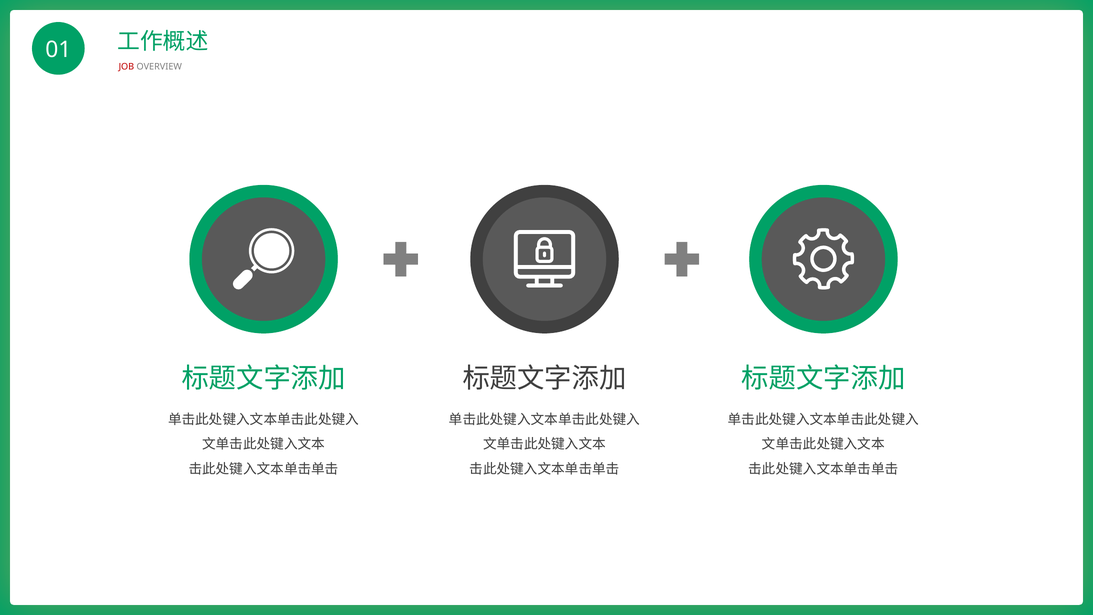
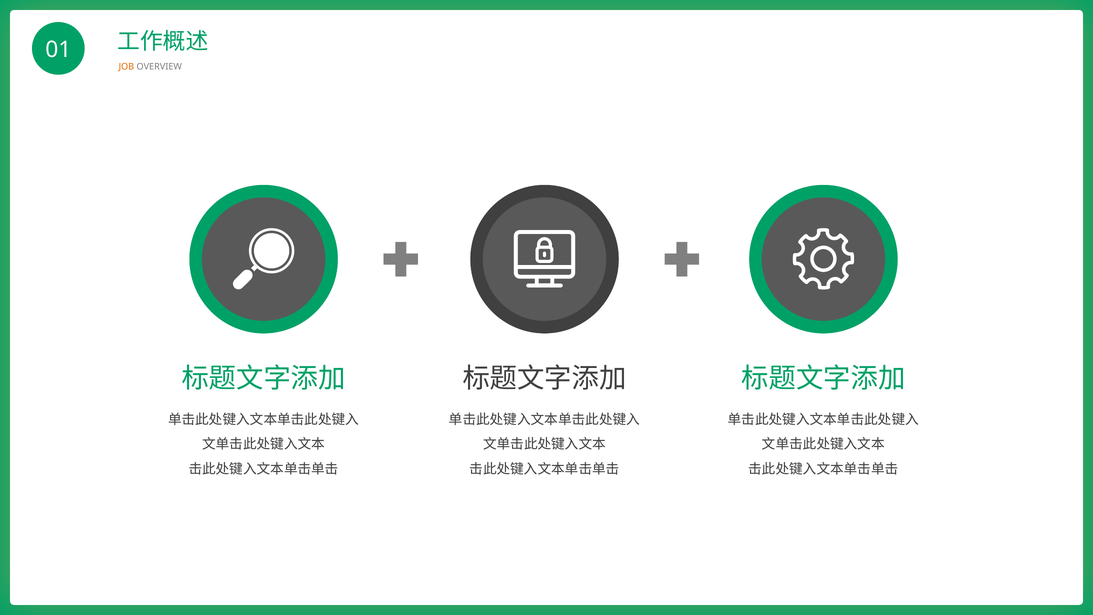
JOB colour: red -> orange (126, 66)
